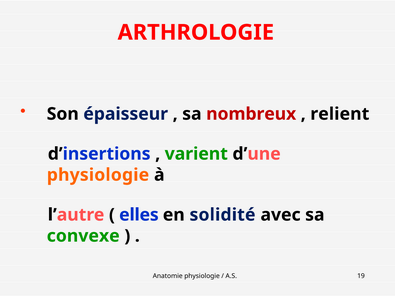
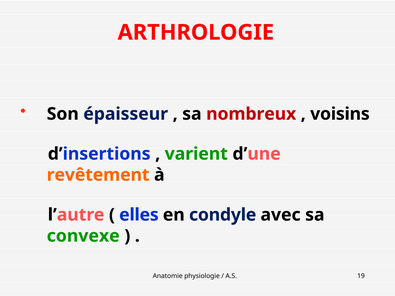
relient: relient -> voisins (340, 114)
physiologie: physiologie -> revêtement (98, 175)
solidité: solidité -> condyle (223, 215)
